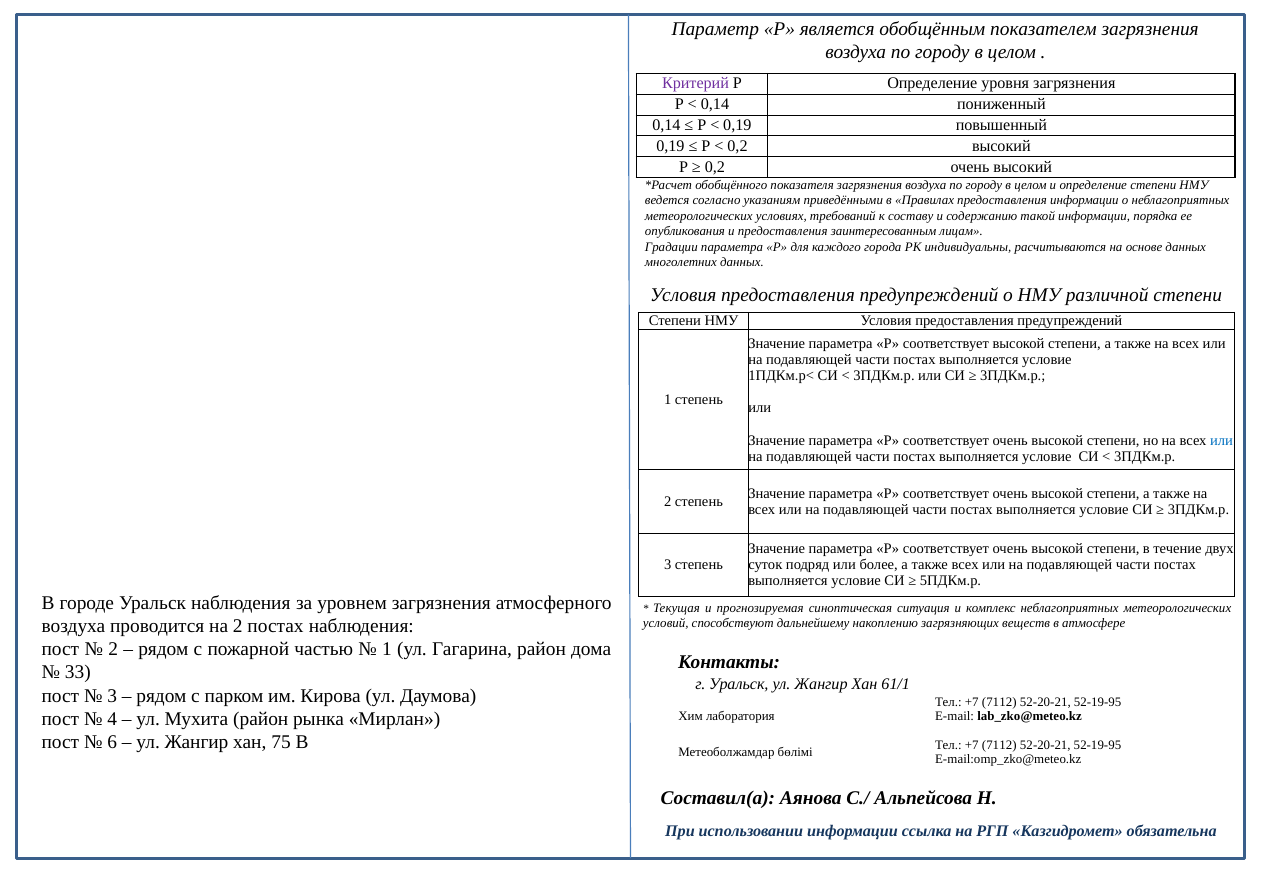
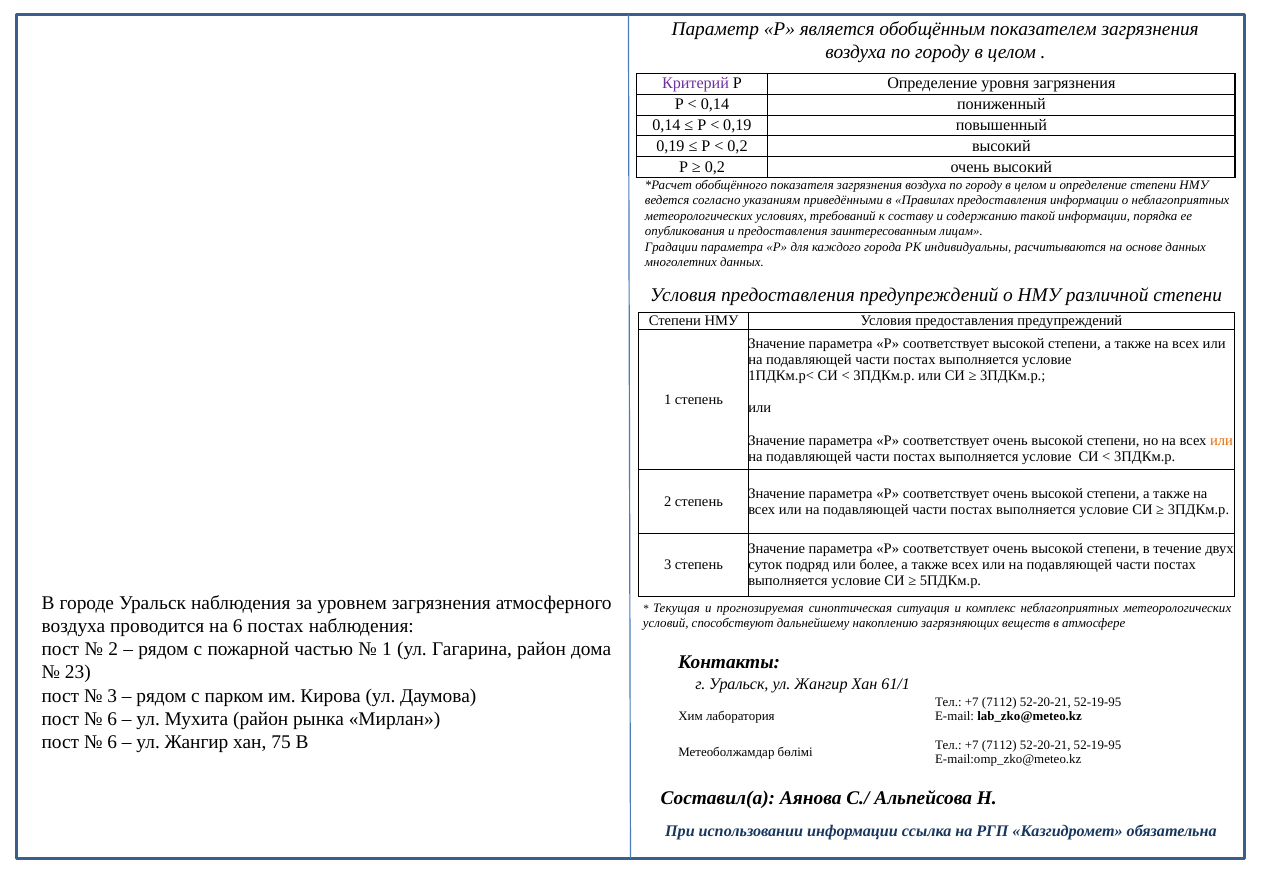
или colour: blue -> orange (1222, 440)
на 2: 2 -> 6 (238, 626)
33: 33 -> 23 (78, 672)
4: 4 -> 6 (112, 719)
